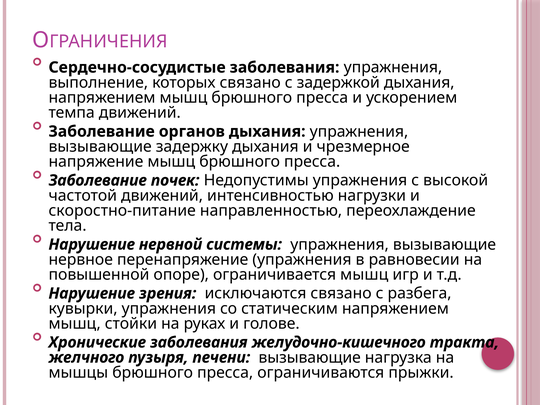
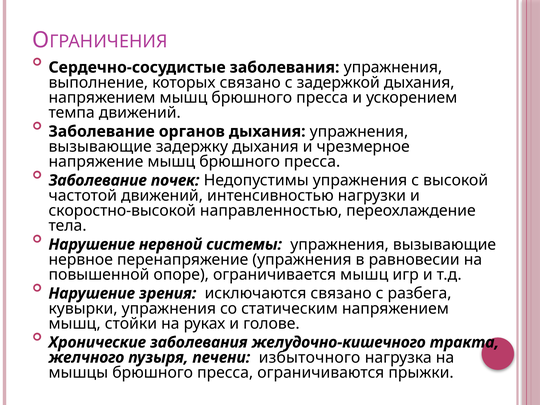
скоростно-питание: скоростно-питание -> скоростно-высокой (122, 211)
печени вызывающие: вызывающие -> избыточного (310, 357)
